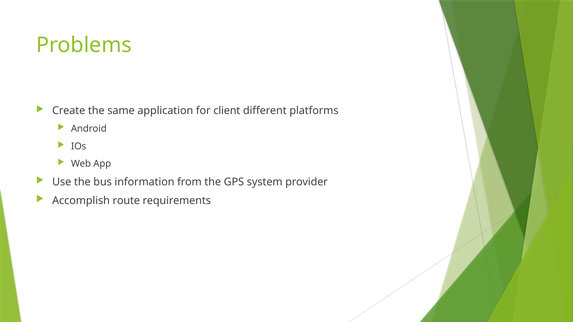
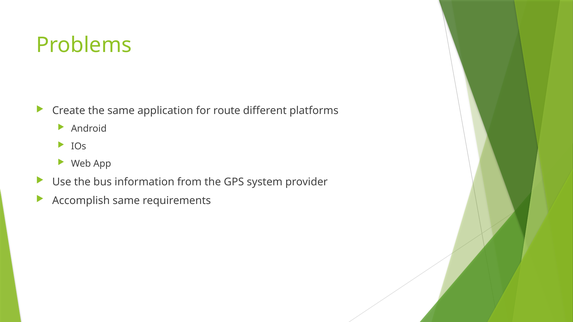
client: client -> route (227, 111)
Accomplish route: route -> same (126, 201)
